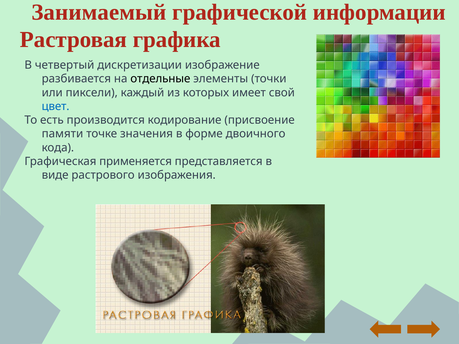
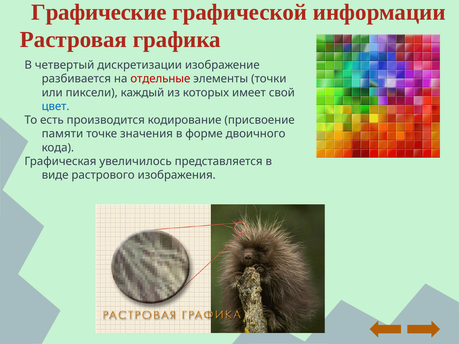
Занимаемый: Занимаемый -> Графические (99, 12)
отдельные colour: black -> red (160, 79)
применяется: применяется -> увеличилось (136, 162)
